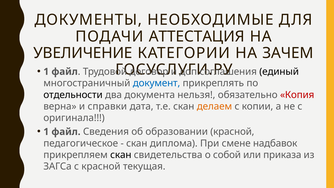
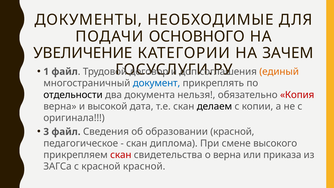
АТТЕСТАЦИЯ: АТТЕСТАЦИЯ -> ОСНОВНОГО (197, 36)
единый colour: black -> orange (279, 72)
справки: справки -> высокой (107, 106)
делаем colour: orange -> black (214, 106)
1: 1 -> 3 (46, 132)
надбавок: надбавок -> высокого (275, 143)
скан colour: black -> red (121, 155)
о собой: собой -> верна (227, 155)
красной текущая: текущая -> красной (144, 166)
